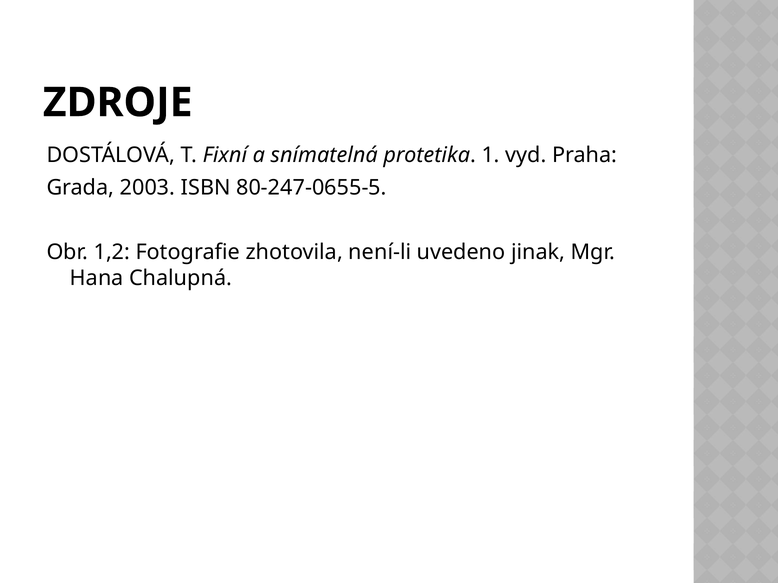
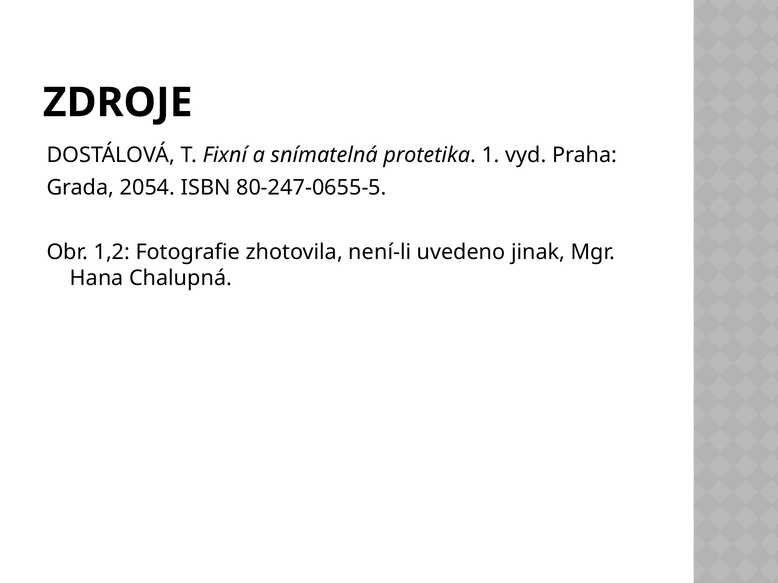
2003: 2003 -> 2054 (147, 188)
